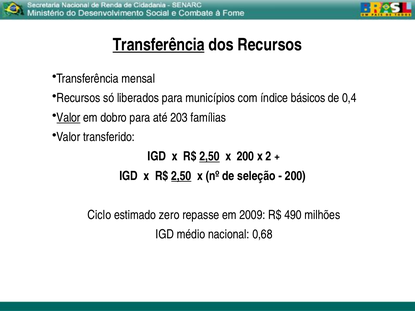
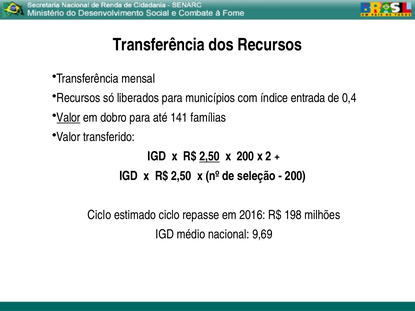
Transferência underline: present -> none (159, 45)
básicos: básicos -> entrada (308, 98)
203: 203 -> 141 (179, 118)
2,50 underline: present -> none (181, 176)
estimado zero: zero -> ciclo (169, 215)
2009: 2009 -> 2016 (252, 215)
490: 490 -> 198 (293, 215)
0,68: 0,68 -> 9,69 (262, 235)
